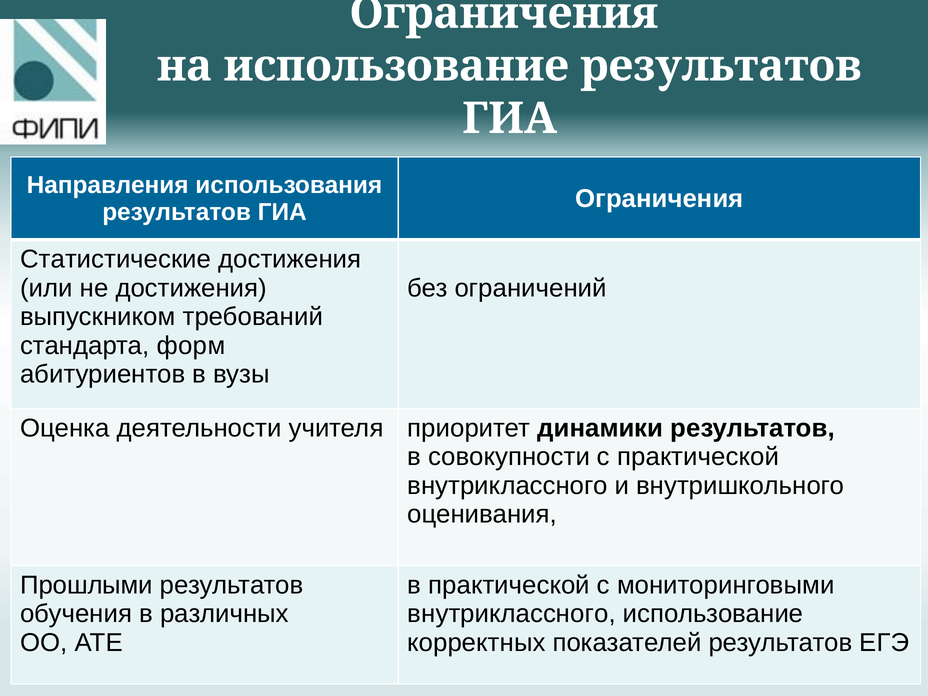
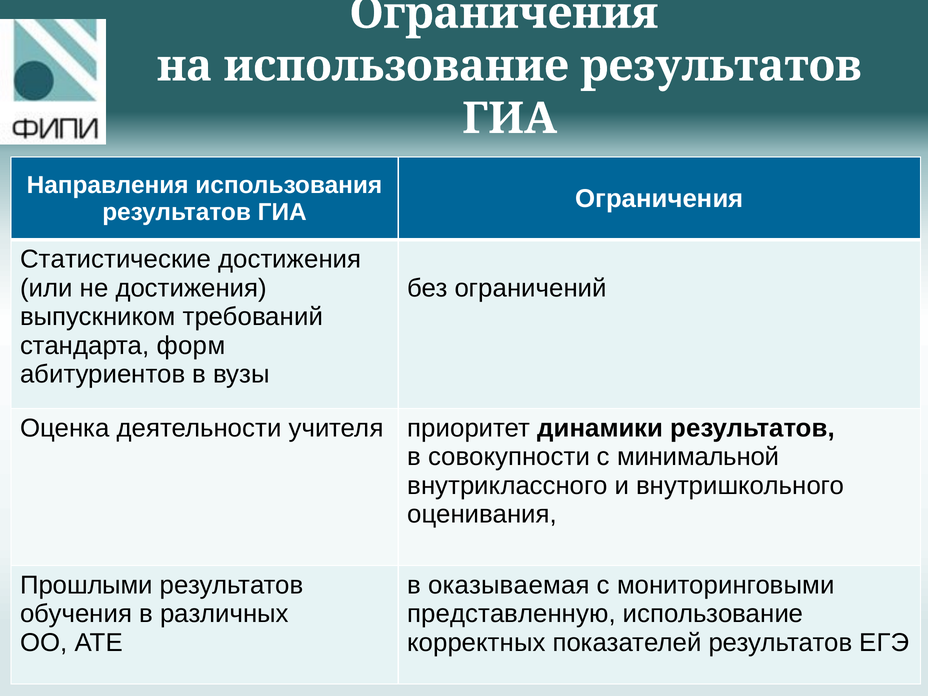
с практической: практической -> минимальной (698, 457)
в практической: практической -> оказываемая (509, 585)
внутриклассного: внутриклассного -> представленную (512, 614)
